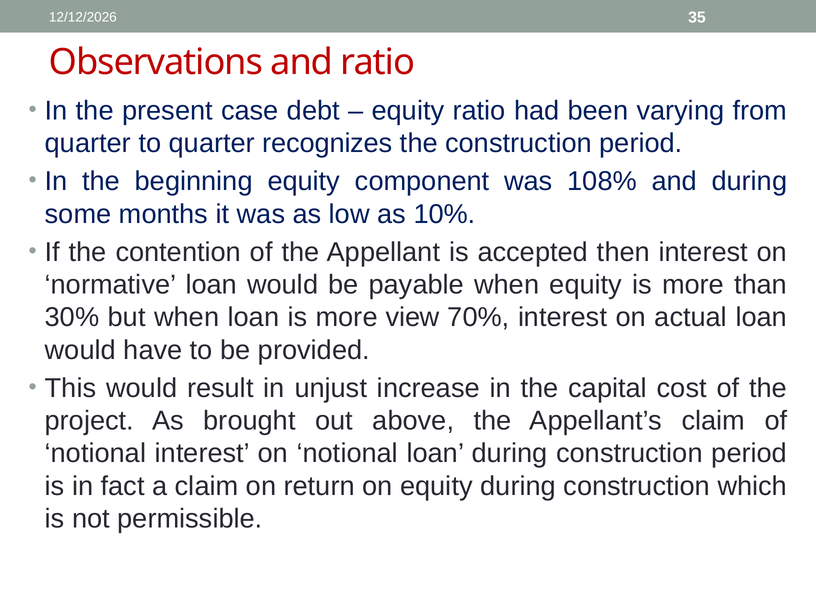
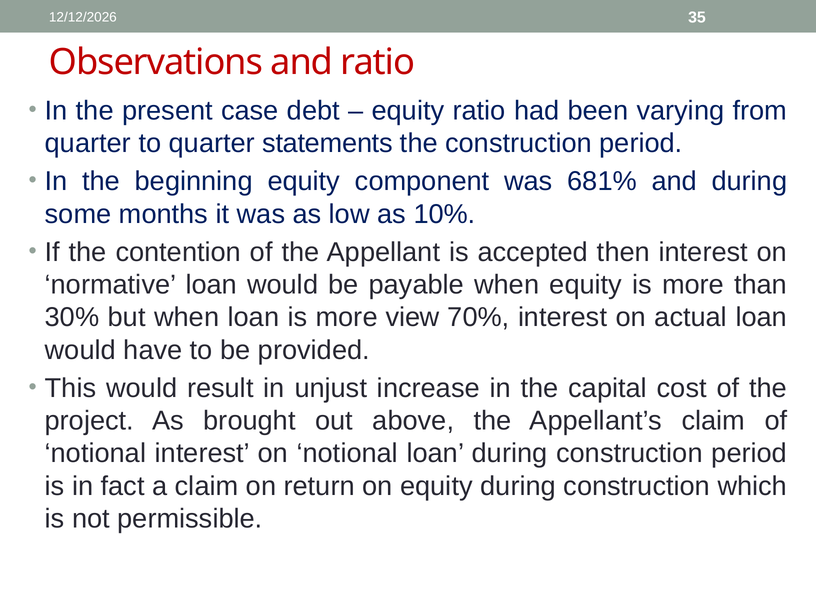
recognizes: recognizes -> statements (327, 143)
108%: 108% -> 681% (602, 181)
